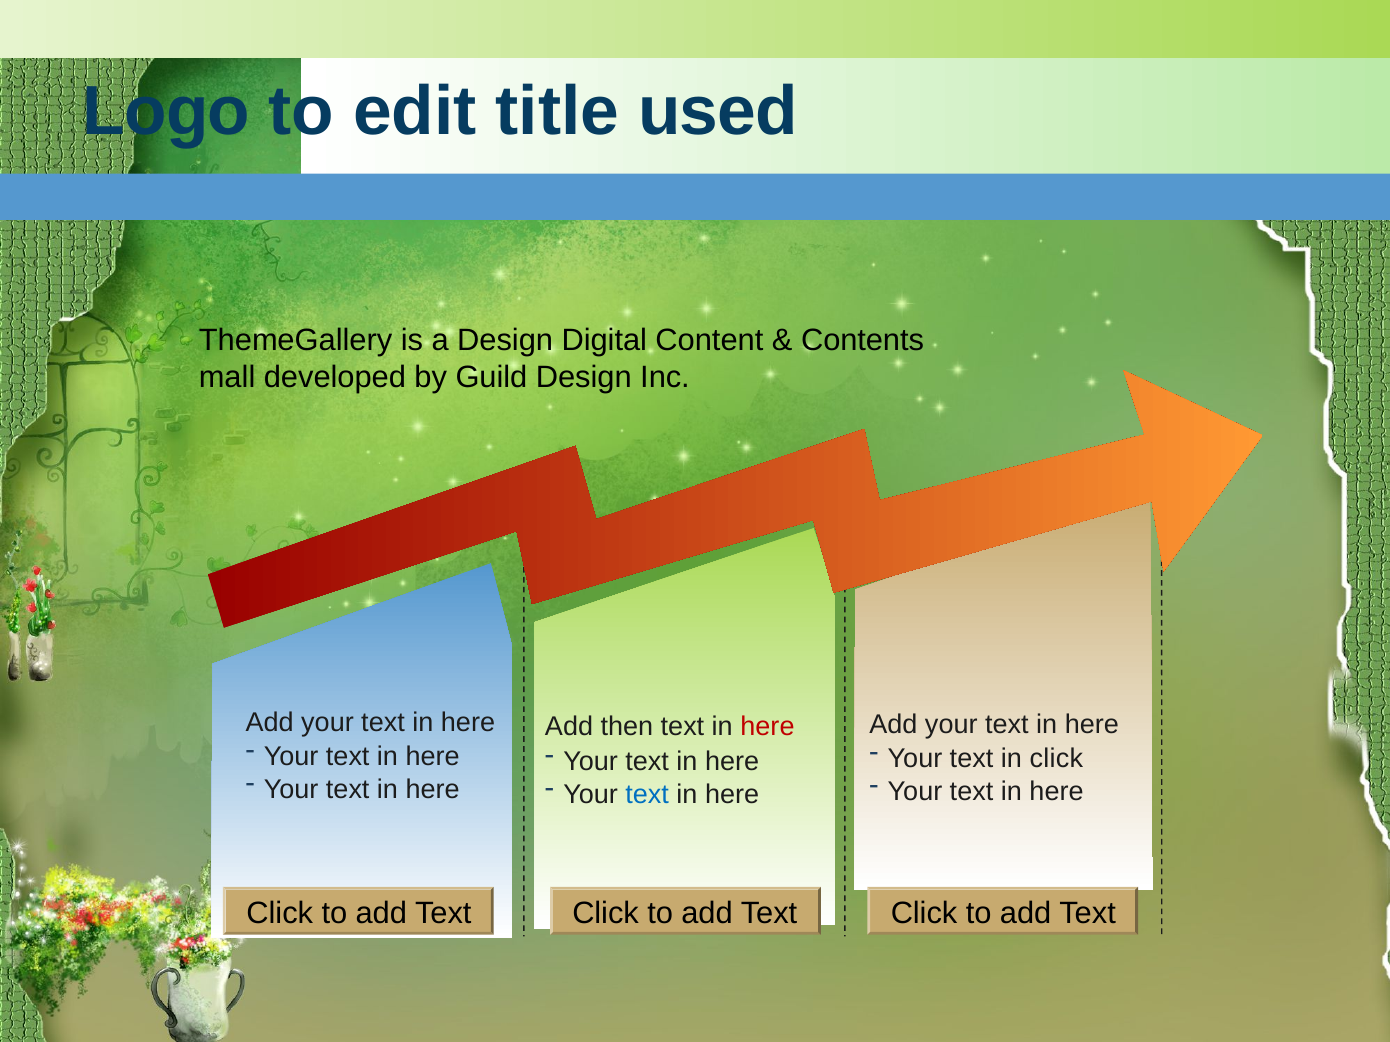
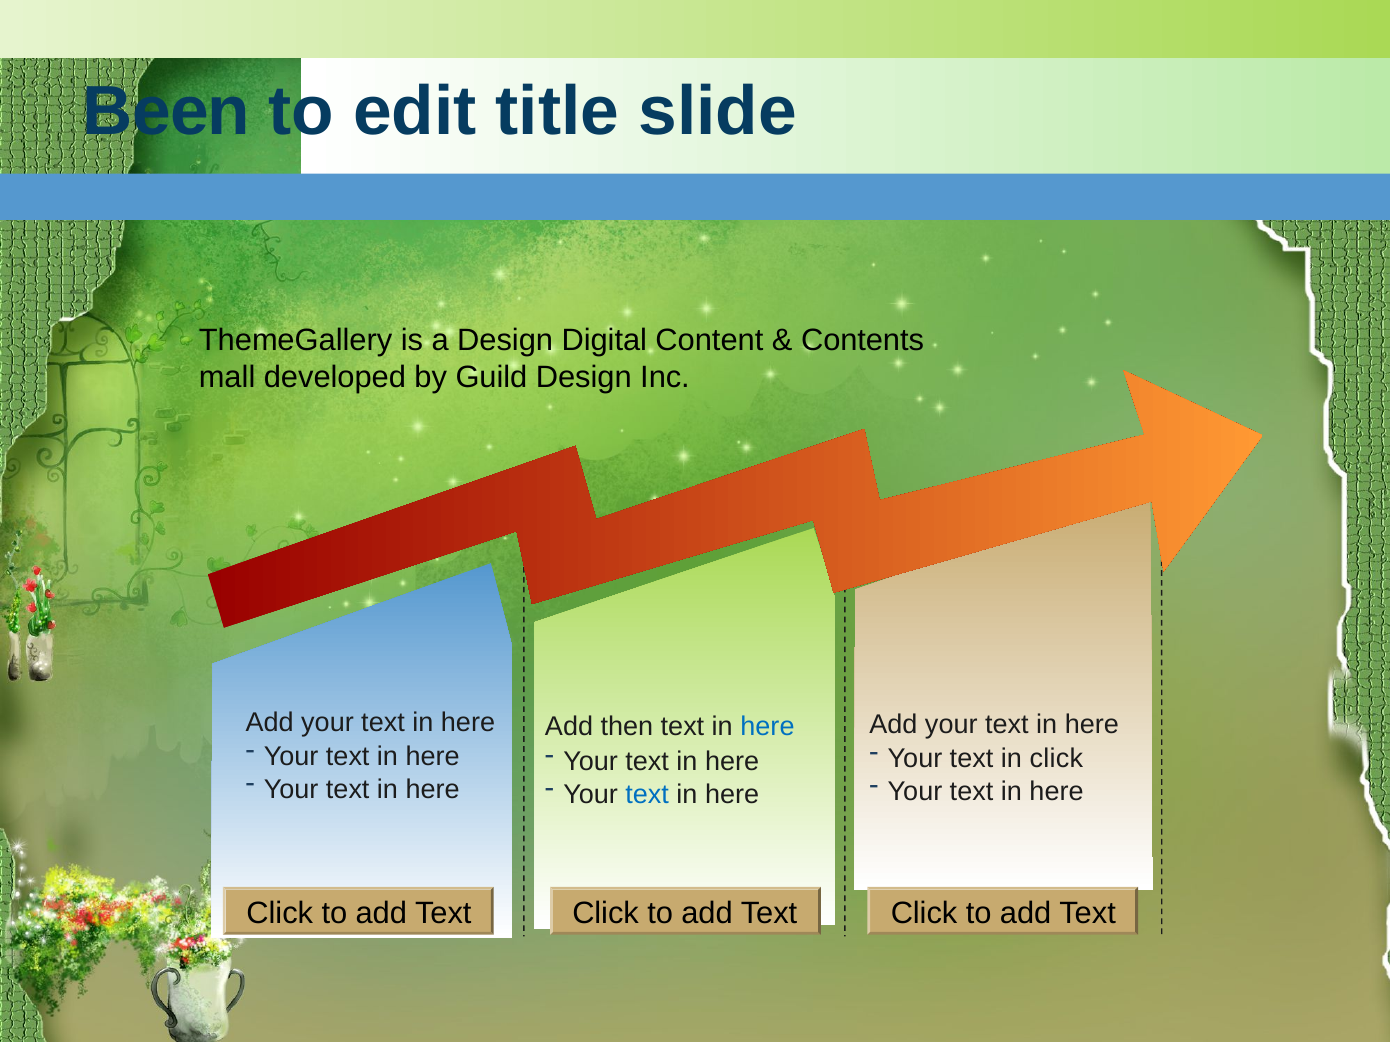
Logo: Logo -> Been (166, 111)
used: used -> slide (718, 111)
here colour: red -> blue (767, 727)
